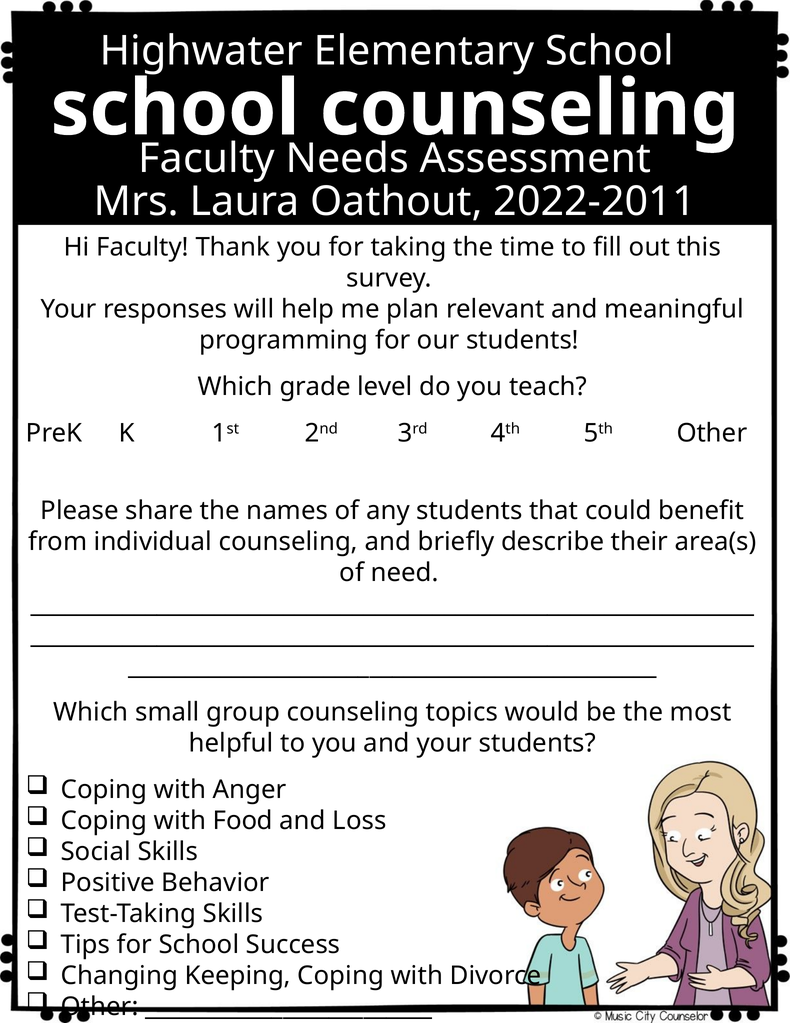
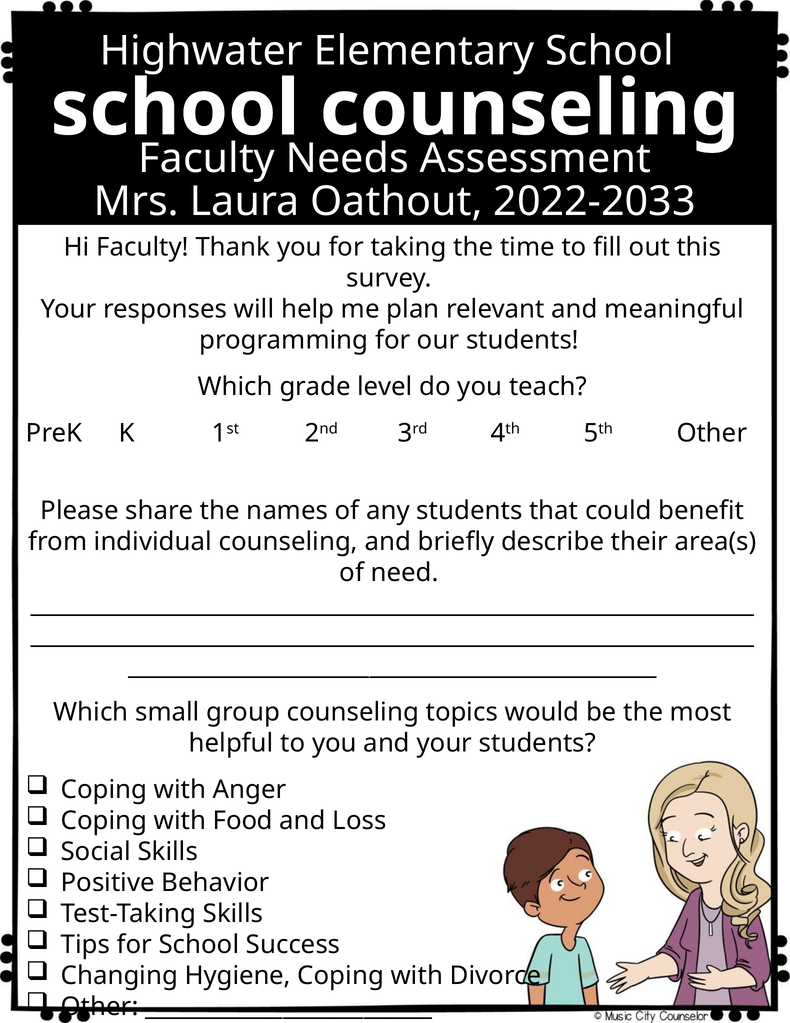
2022-2011: 2022-2011 -> 2022-2033 (595, 201)
Keeping: Keeping -> Hygiene (238, 975)
